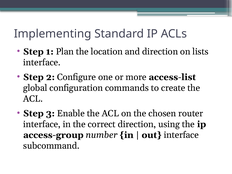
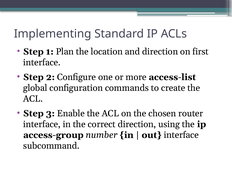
lists: lists -> first (201, 52)
